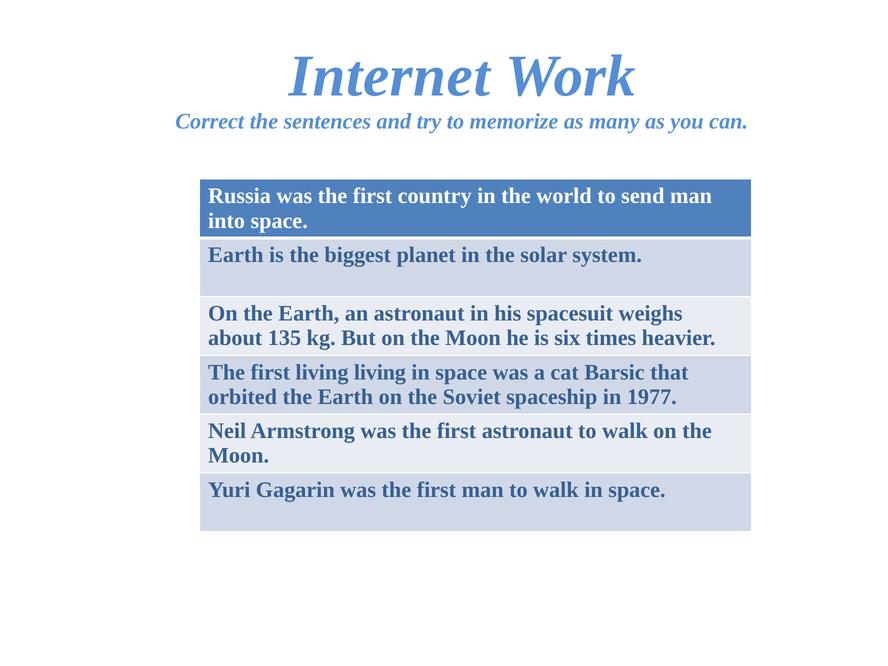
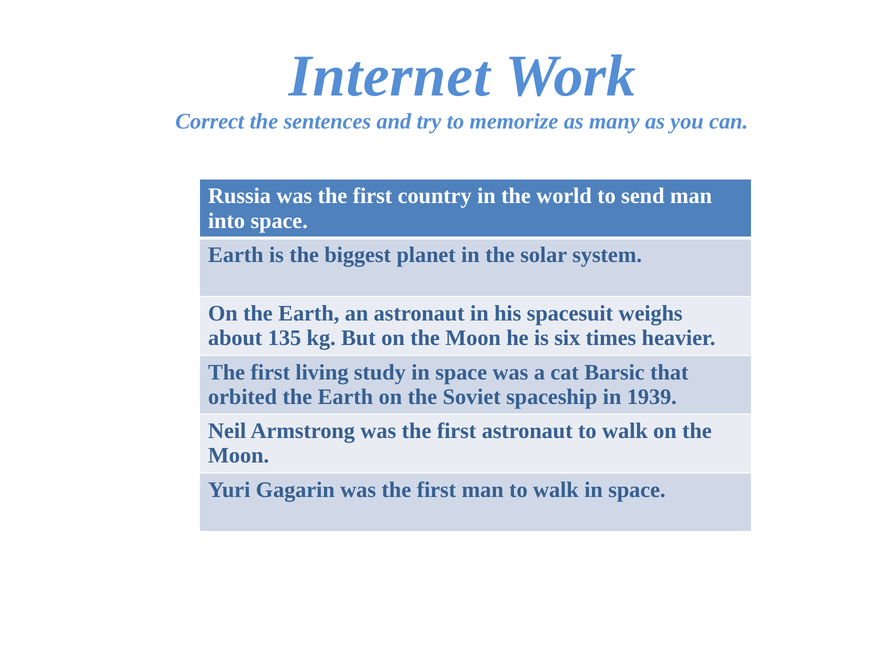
living living: living -> study (380, 372)
1977: 1977 -> 1939 (652, 397)
